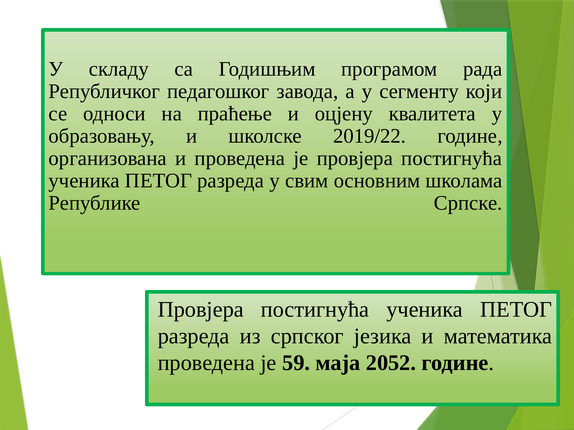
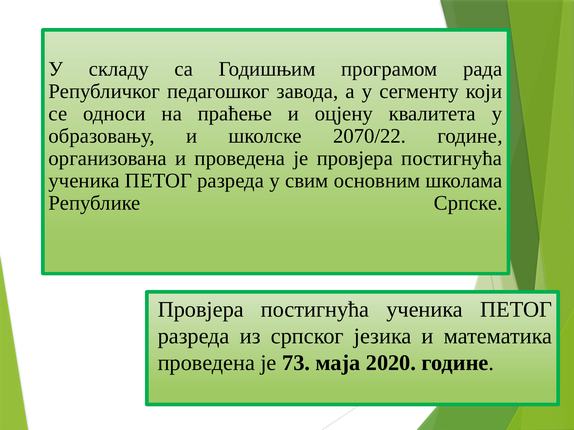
2019/22: 2019/22 -> 2070/22 (370, 136)
59: 59 -> 73 (296, 363)
2052: 2052 -> 2020 (391, 363)
